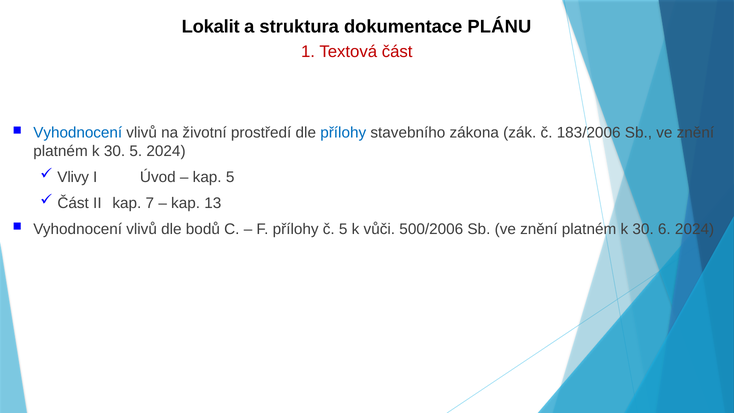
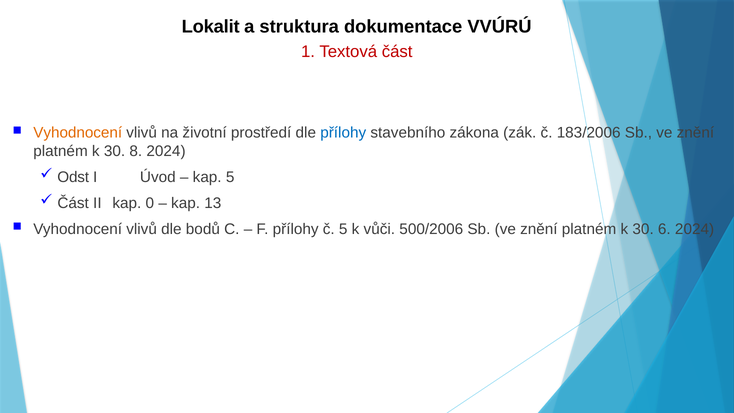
PLÁNU: PLÁNU -> VVÚRÚ (499, 26)
Vyhodnocení colour: blue -> orange (78, 133)
30 5: 5 -> 8 (136, 151)
Vlivy: Vlivy -> Odst (73, 177)
7: 7 -> 0 (150, 203)
